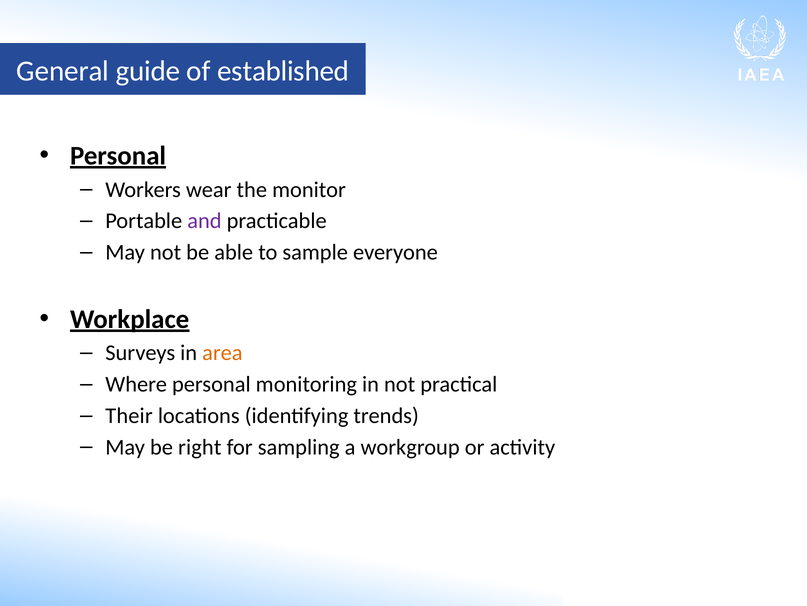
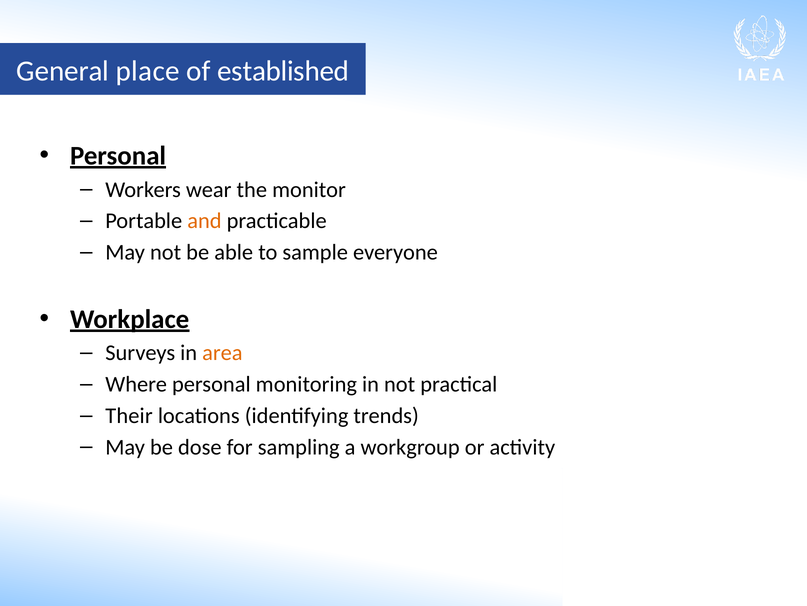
guide: guide -> place (148, 71)
and colour: purple -> orange (204, 221)
right: right -> dose (200, 447)
